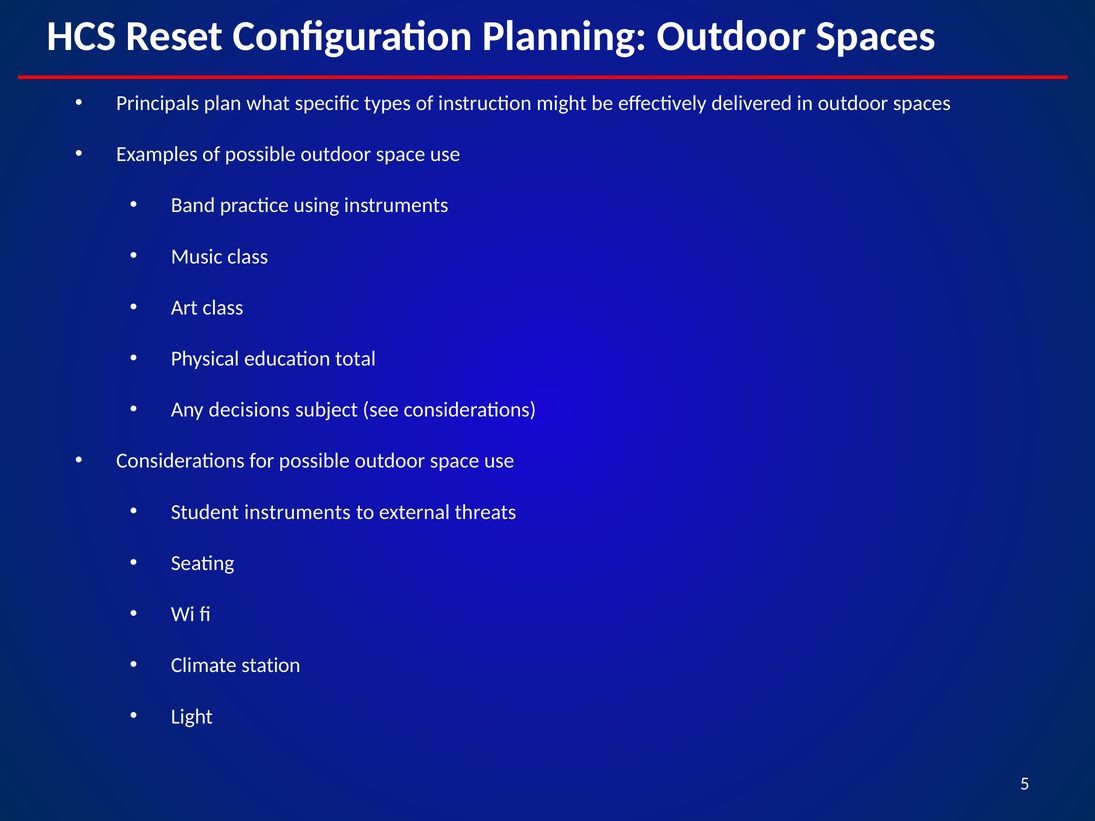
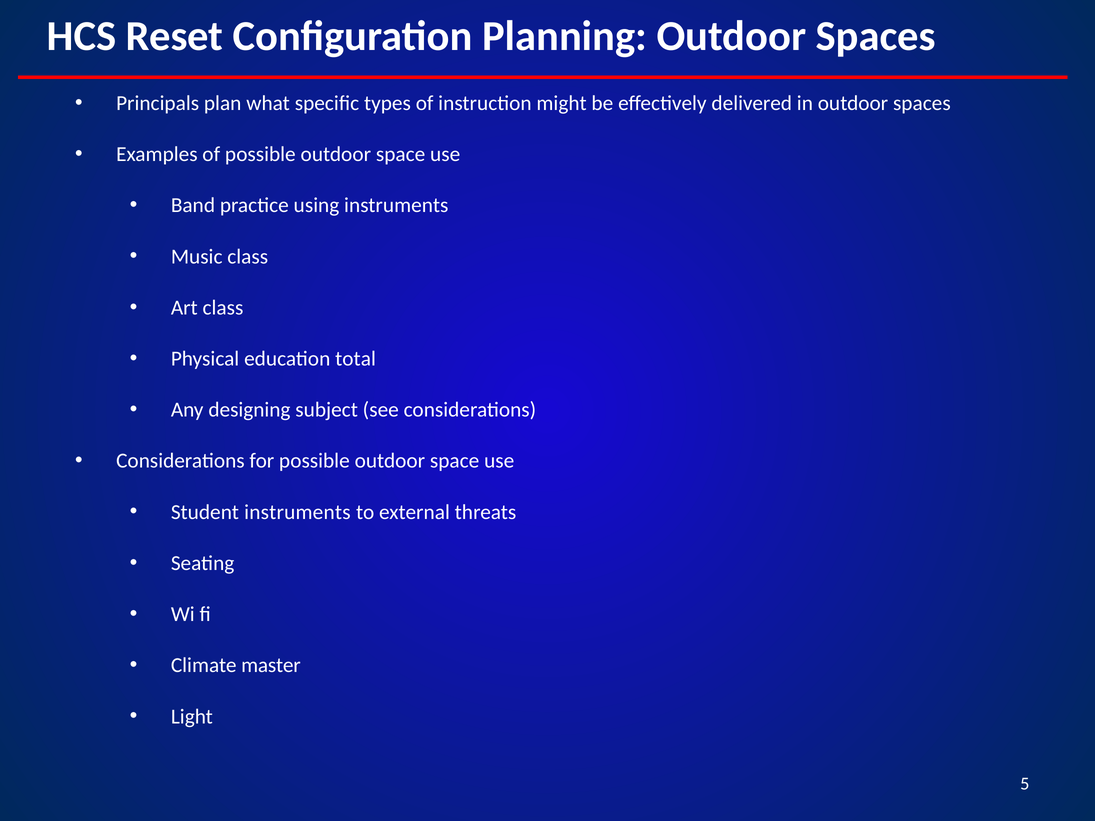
decisions: decisions -> designing (249, 410)
station: station -> master (271, 666)
